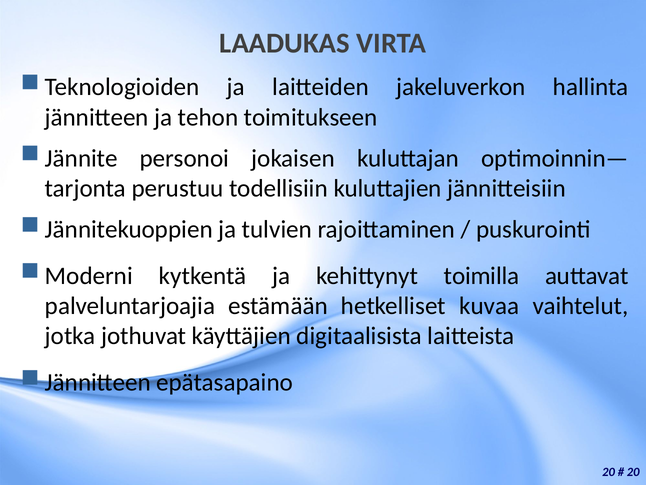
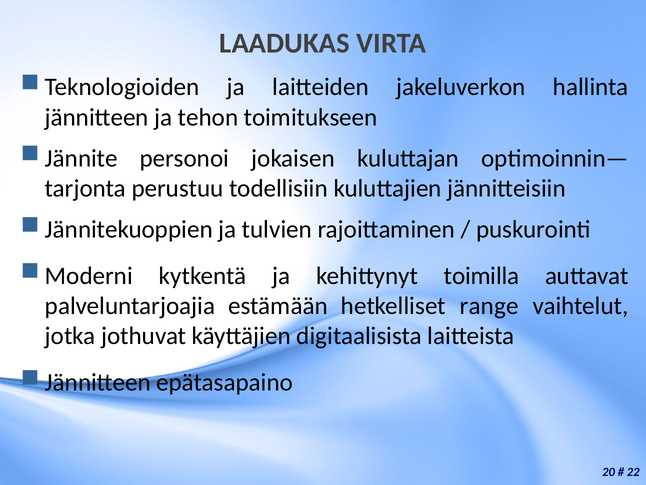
kuvaa: kuvaa -> range (489, 306)
20: 20 -> 22 (633, 472)
